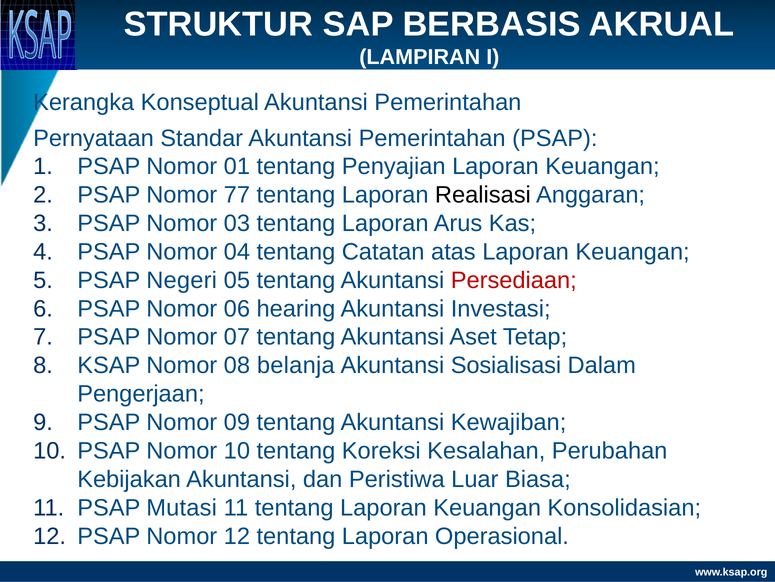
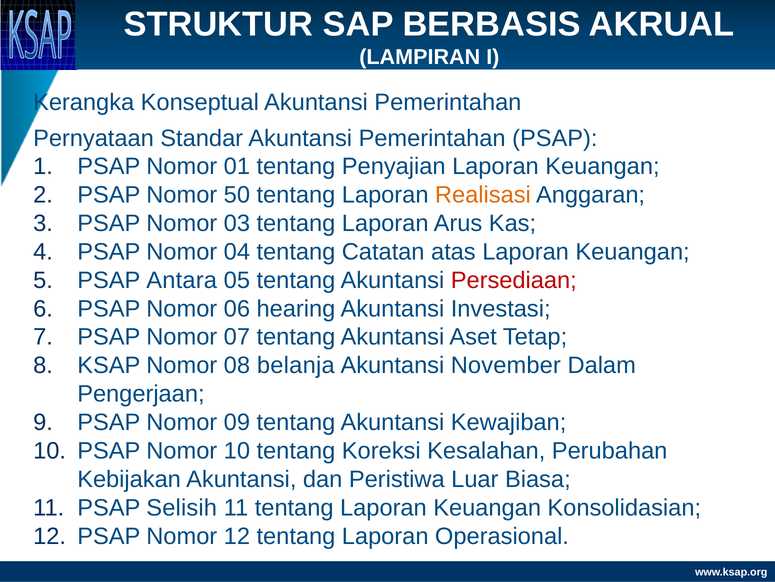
77: 77 -> 50 (237, 195)
Realisasi colour: black -> orange (483, 195)
Negeri: Negeri -> Antara (182, 280)
Sosialisasi: Sosialisasi -> November (506, 365)
Mutasi: Mutasi -> Selisih (182, 507)
